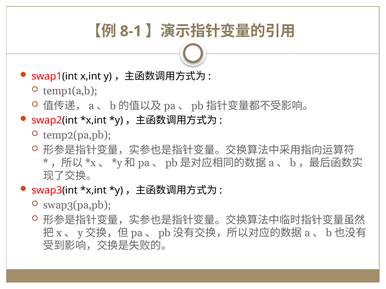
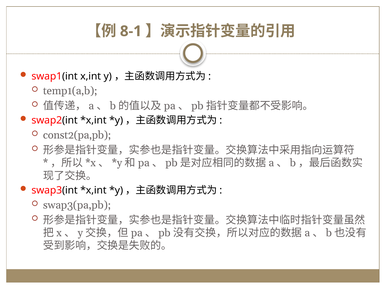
temp2(pa,pb: temp2(pa,pb -> const2(pa,pb (77, 135)
